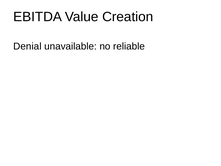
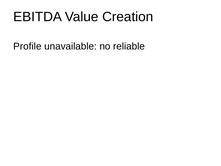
Denial: Denial -> Profile (27, 46)
